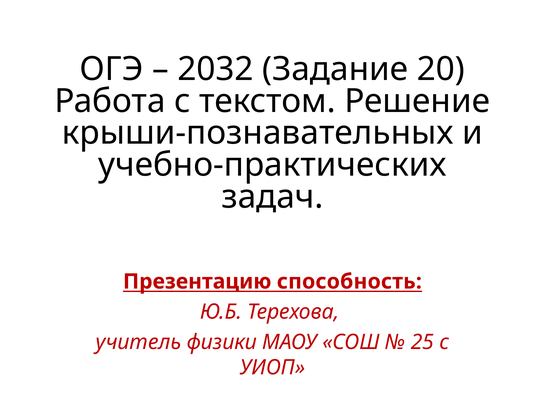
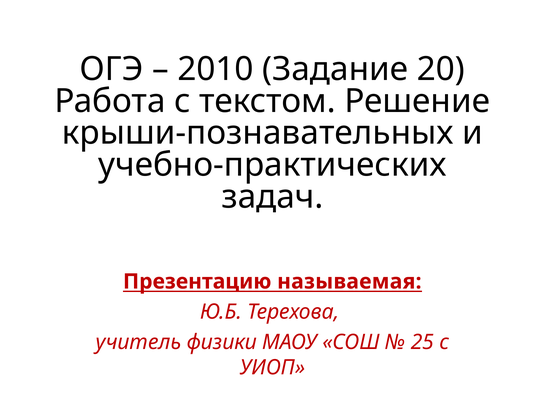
2032: 2032 -> 2010 (215, 69)
способность: способность -> называемая (349, 281)
